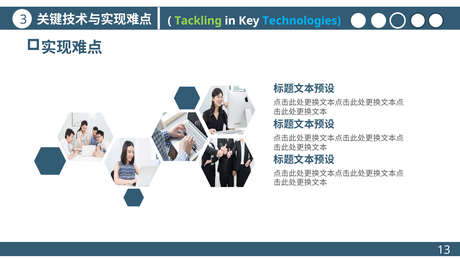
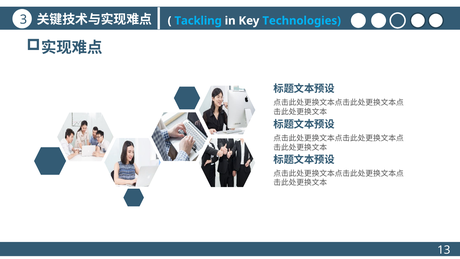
Tackling colour: light green -> light blue (198, 21)
